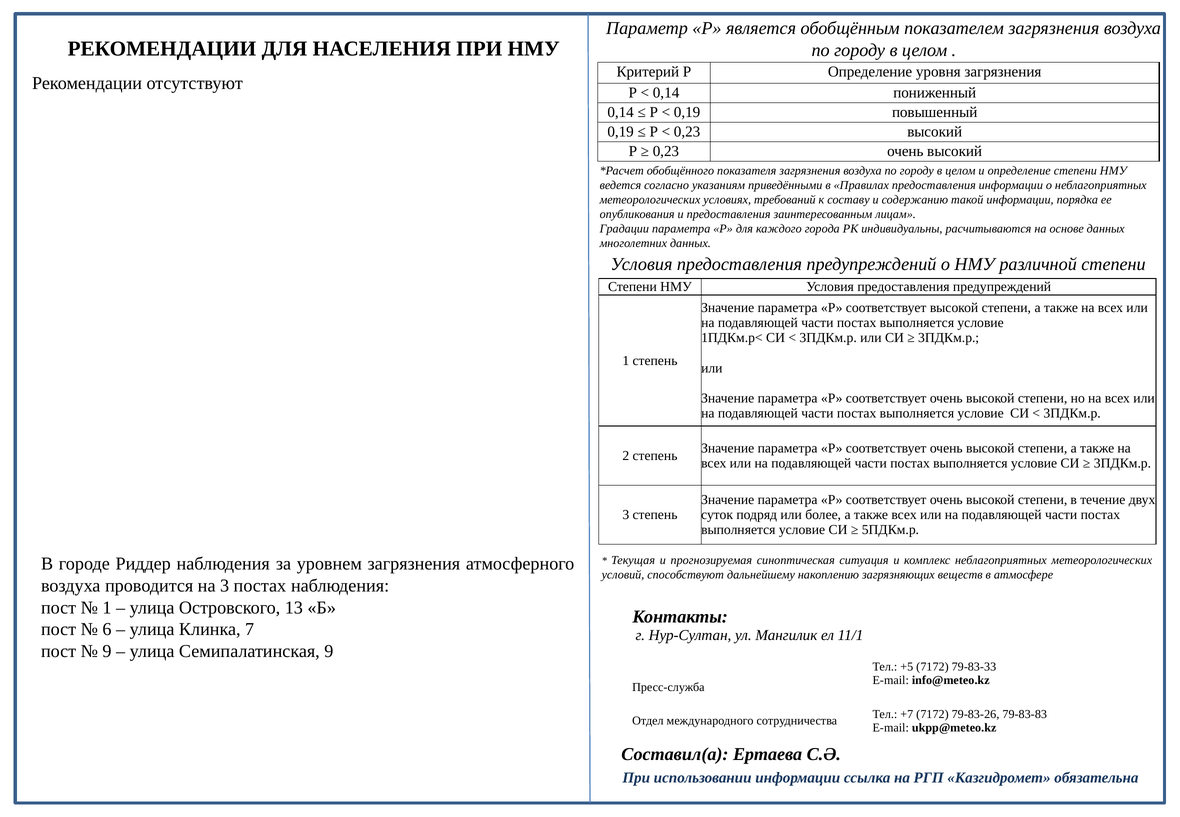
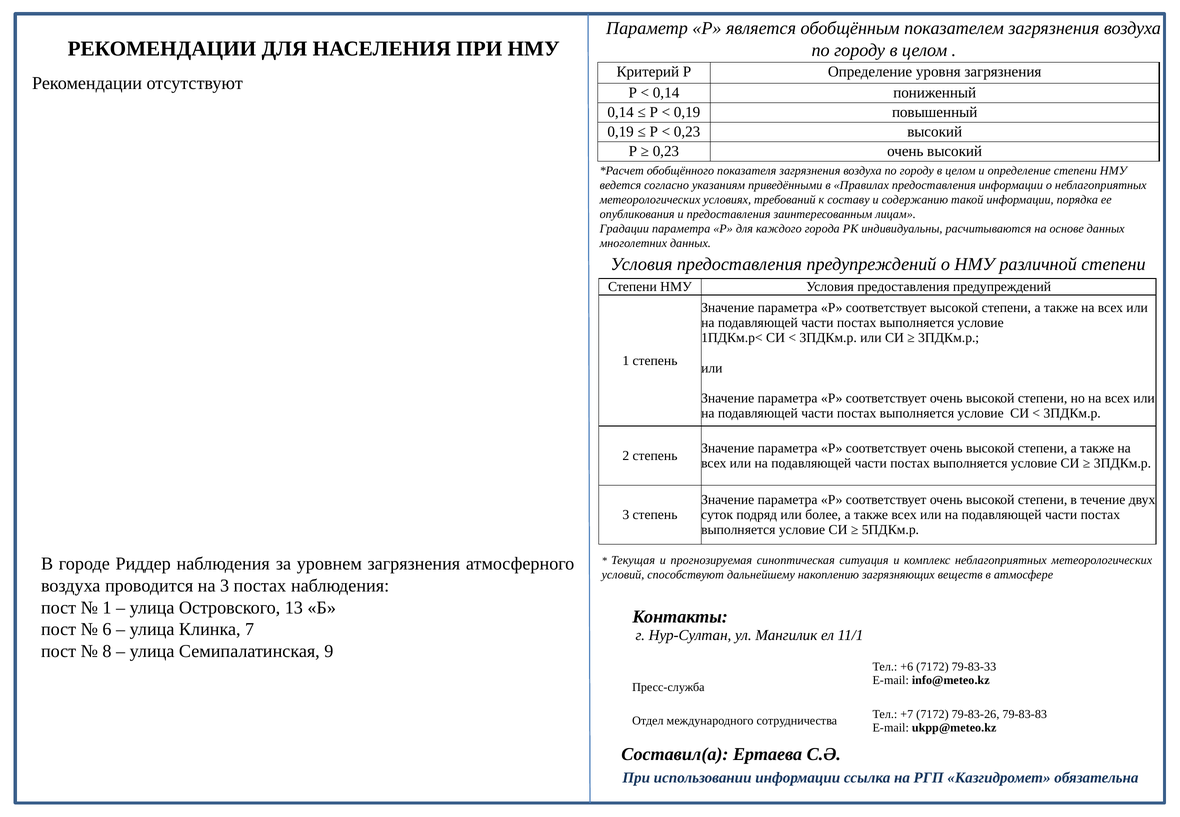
9: 9 -> 8 (107, 651)
+5: +5 -> +6 (907, 667)
